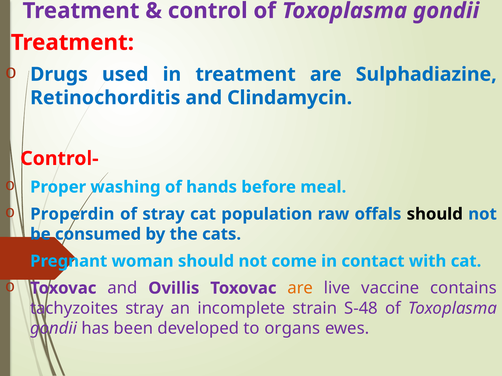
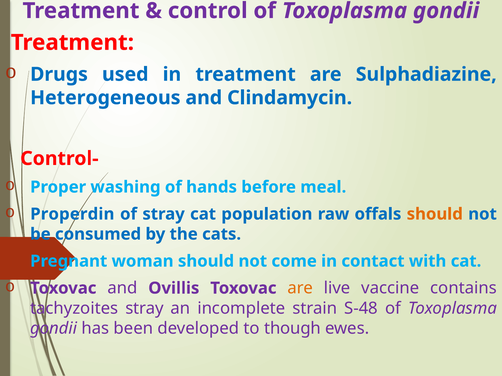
Retinochorditis: Retinochorditis -> Heterogeneous (105, 98)
should colour: black -> orange (435, 214)
organs: organs -> though (292, 329)
